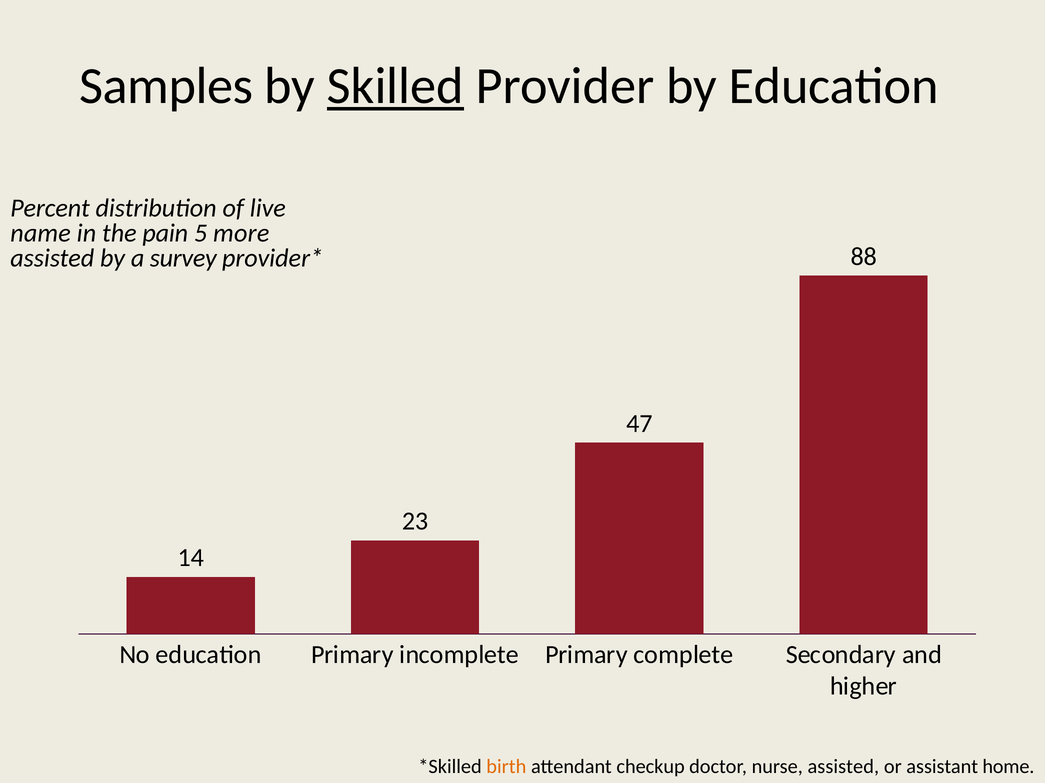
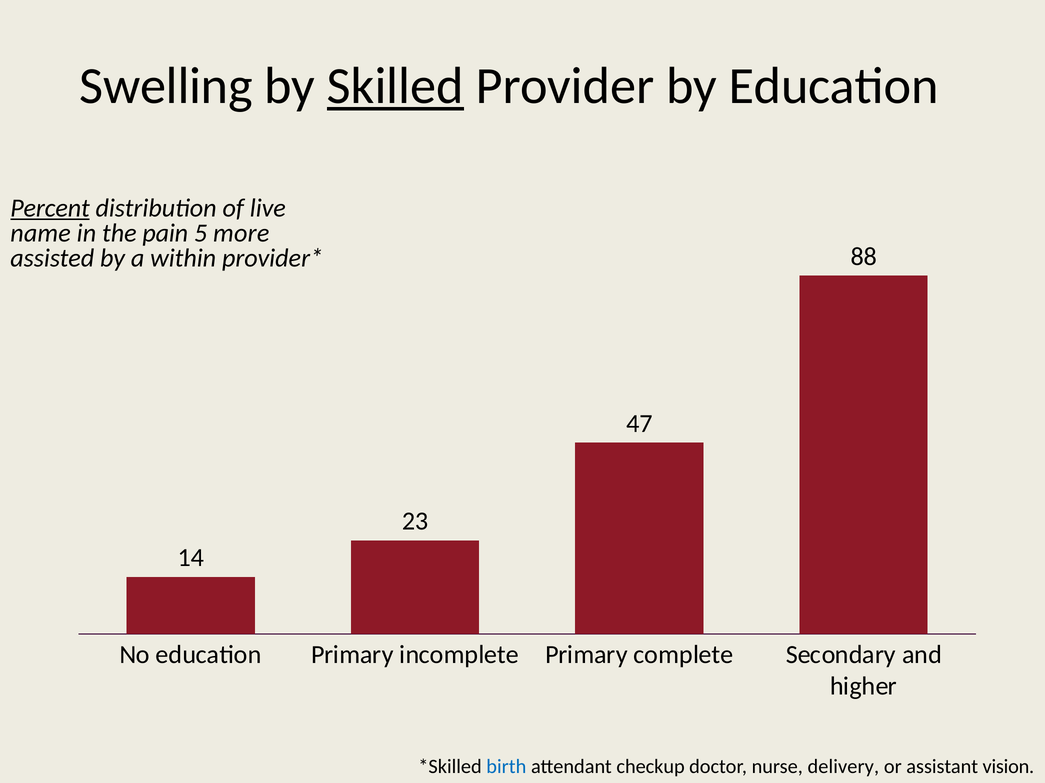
Samples: Samples -> Swelling (166, 86)
Percent underline: none -> present (50, 208)
survey: survey -> within (183, 258)
birth colour: orange -> blue (506, 767)
nurse assisted: assisted -> delivery (843, 767)
home: home -> vision (1008, 767)
